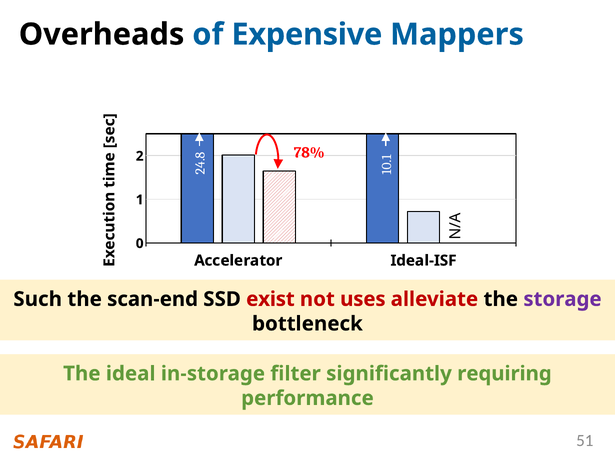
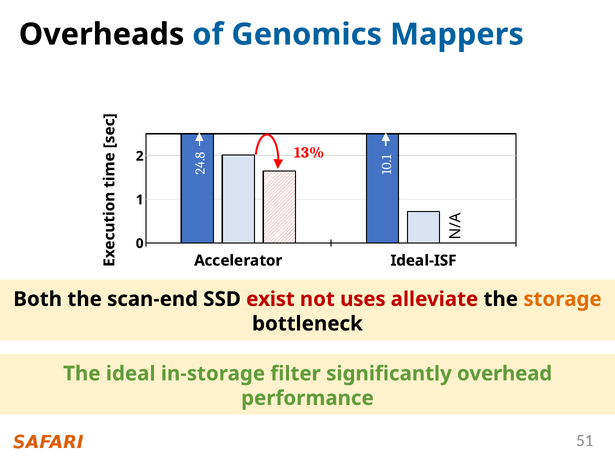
Expensive: Expensive -> Genomics (307, 34)
78%: 78% -> 13% (309, 153)
Such: Such -> Both (38, 299)
storage colour: purple -> orange (563, 299)
requiring: requiring -> overhead (505, 374)
